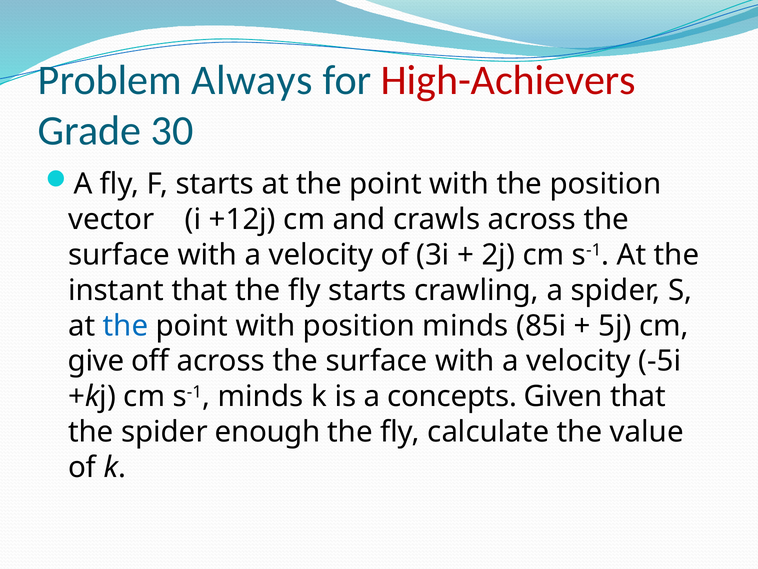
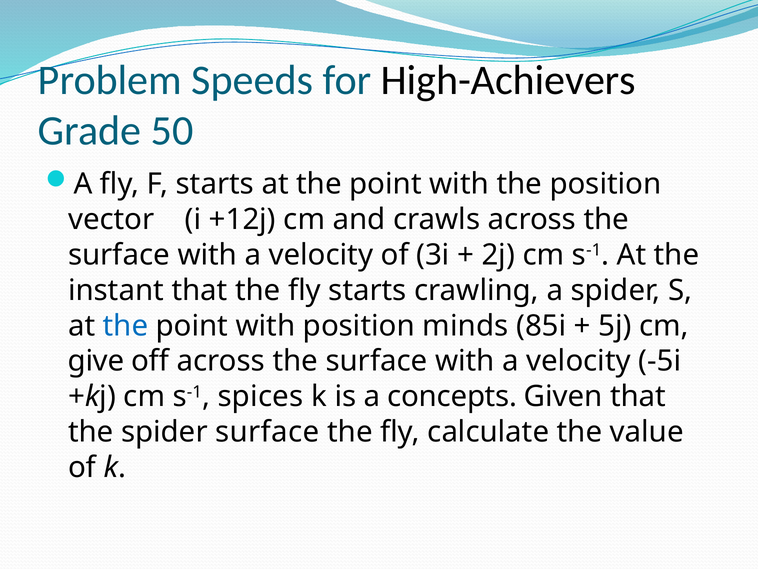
Always: Always -> Speeds (252, 80)
High-Achievers colour: red -> black (508, 80)
30: 30 -> 50 (172, 131)
s-1 minds: minds -> spices (260, 396)
spider enough: enough -> surface (267, 432)
